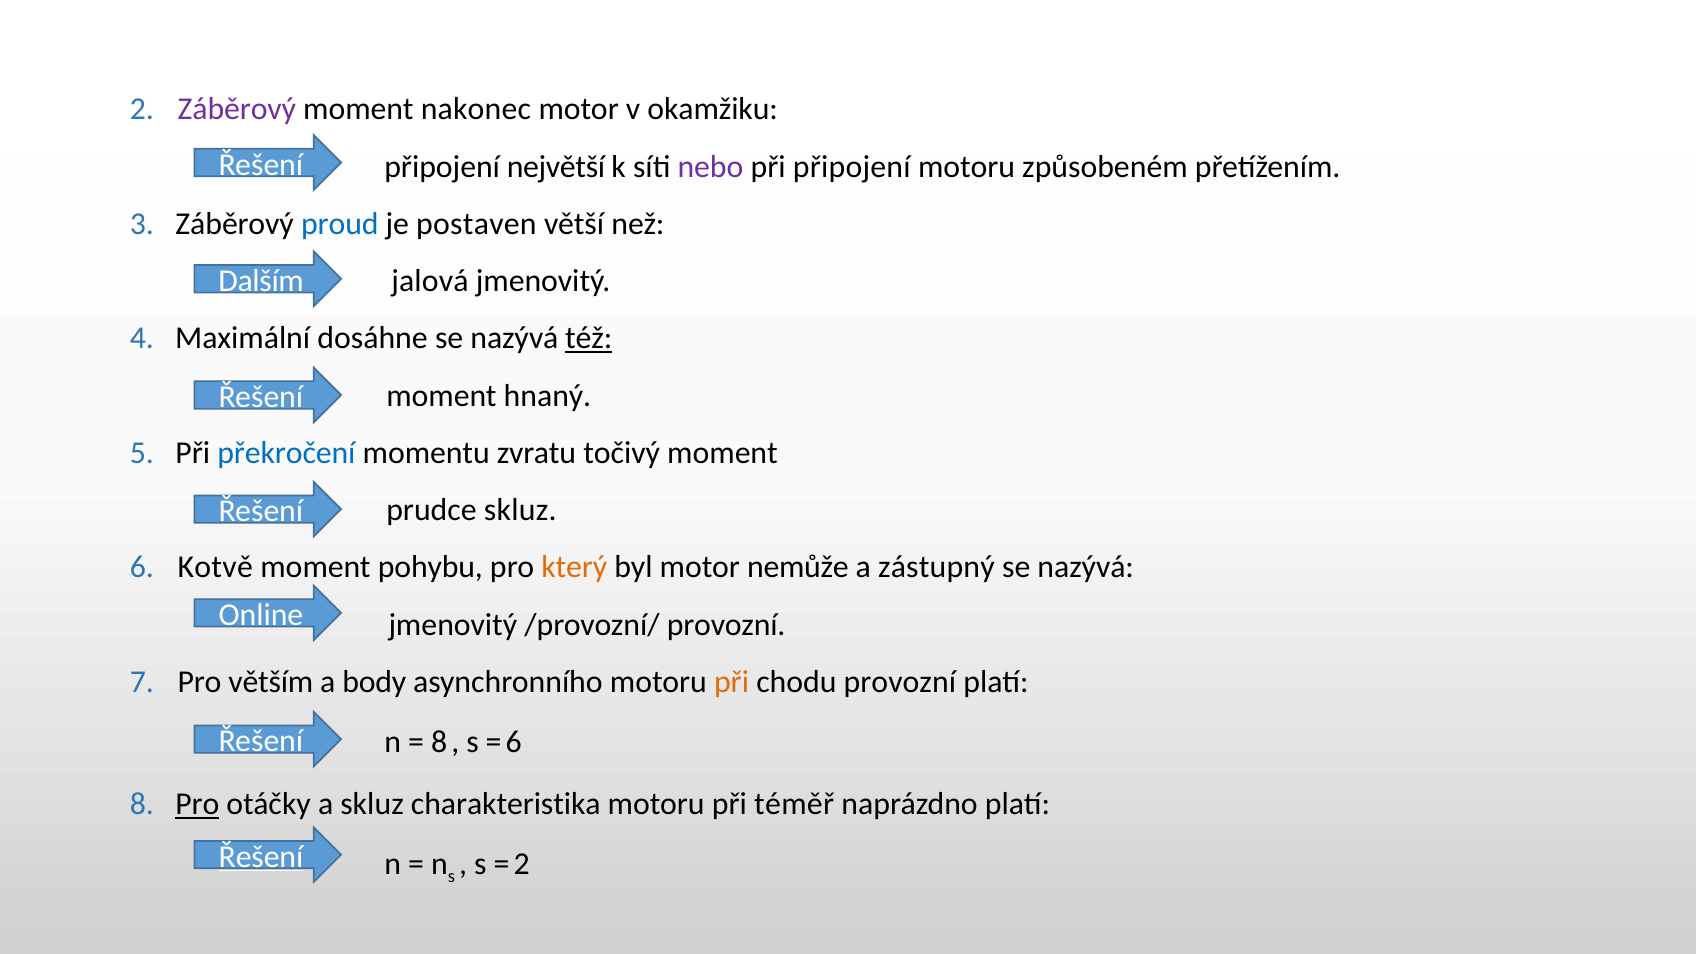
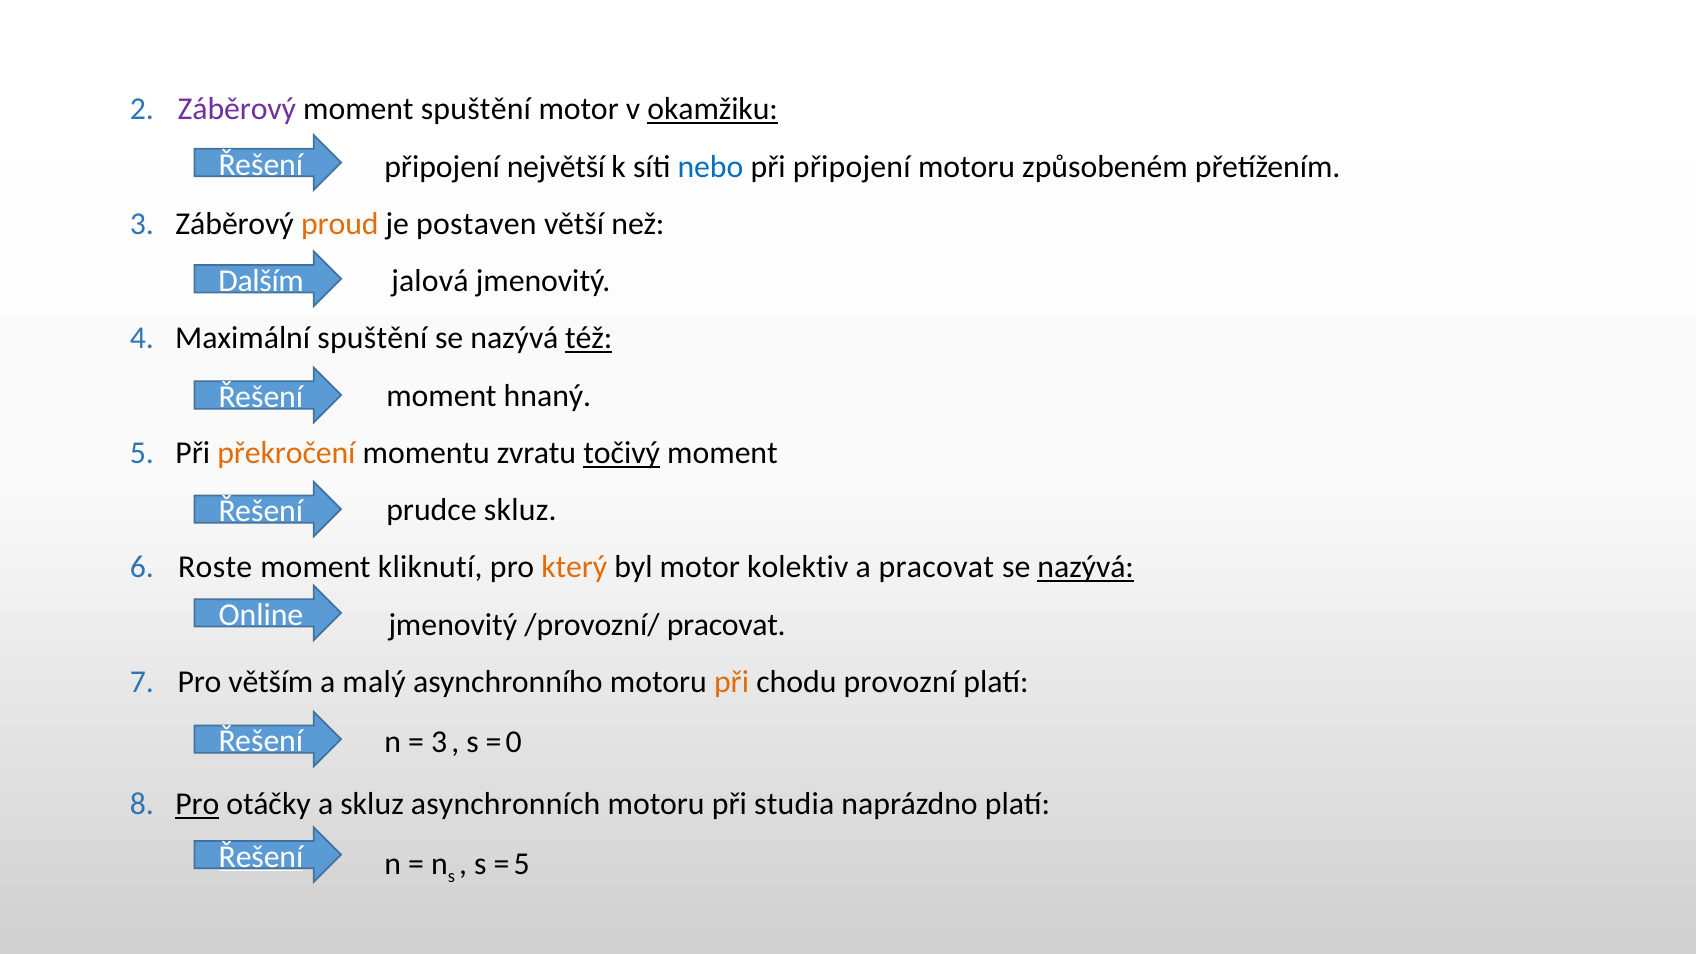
moment nakonec: nakonec -> spuštění (476, 109)
okamžiku underline: none -> present (713, 109)
nebo colour: purple -> blue (710, 167)
proud colour: blue -> orange (340, 224)
Maximální dosáhne: dosáhne -> spuštění (372, 338)
překročení colour: blue -> orange (286, 453)
točivý underline: none -> present (622, 453)
Kotvě: Kotvě -> Roste (215, 567)
pohybu: pohybu -> kliknutí (430, 567)
nemůže: nemůže -> kolektiv (798, 567)
a zástupný: zástupný -> pracovat (936, 567)
nazývá underline: none -> present (1086, 567)
/provozní/ provozní: provozní -> pracovat (726, 625)
body: body -> malý (374, 682)
8: 8 -> 3 (439, 742)
6: 6 -> 0 (514, 742)
charakteristika: charakteristika -> asynchronních (506, 804)
téměř: téměř -> studia (794, 804)
2: 2 -> 5 (522, 864)
